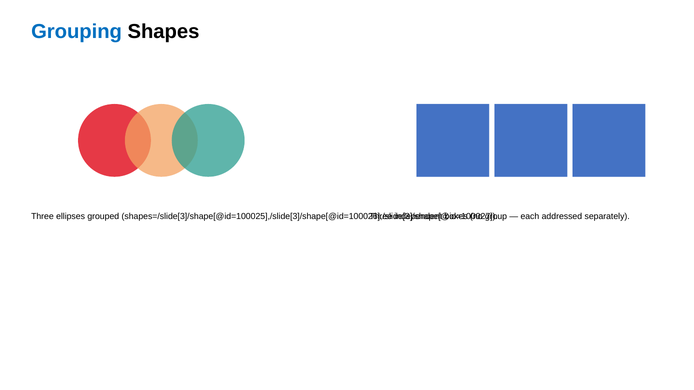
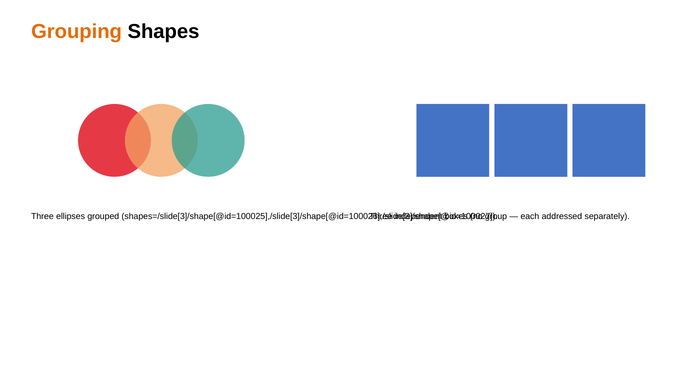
Grouping colour: blue -> orange (77, 32)
